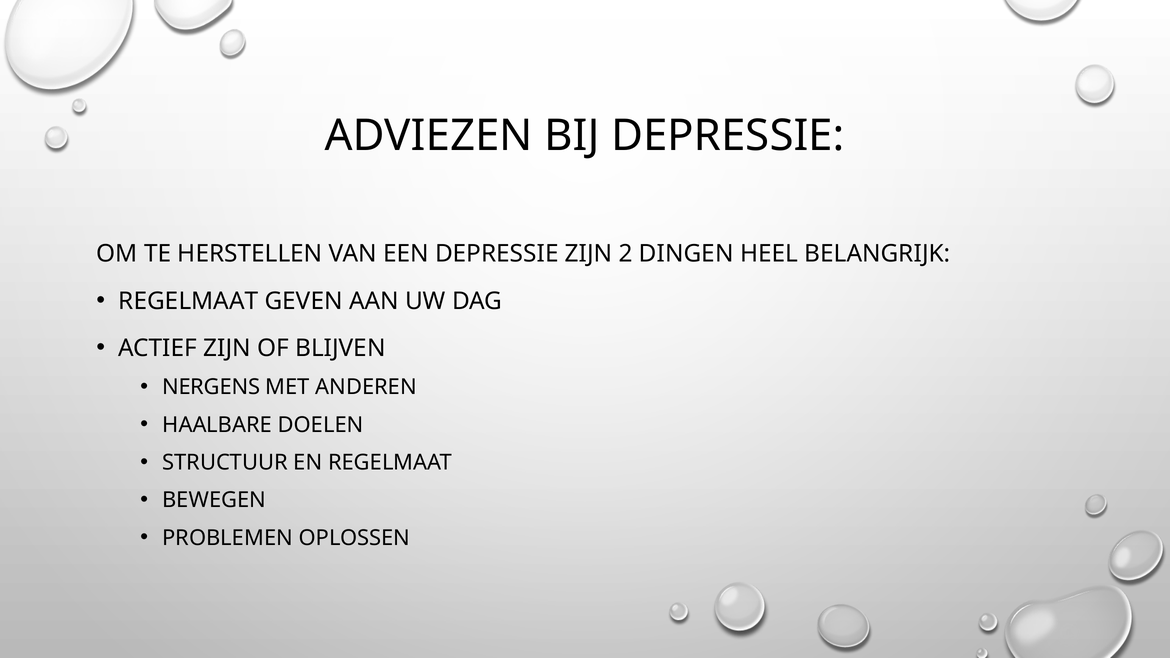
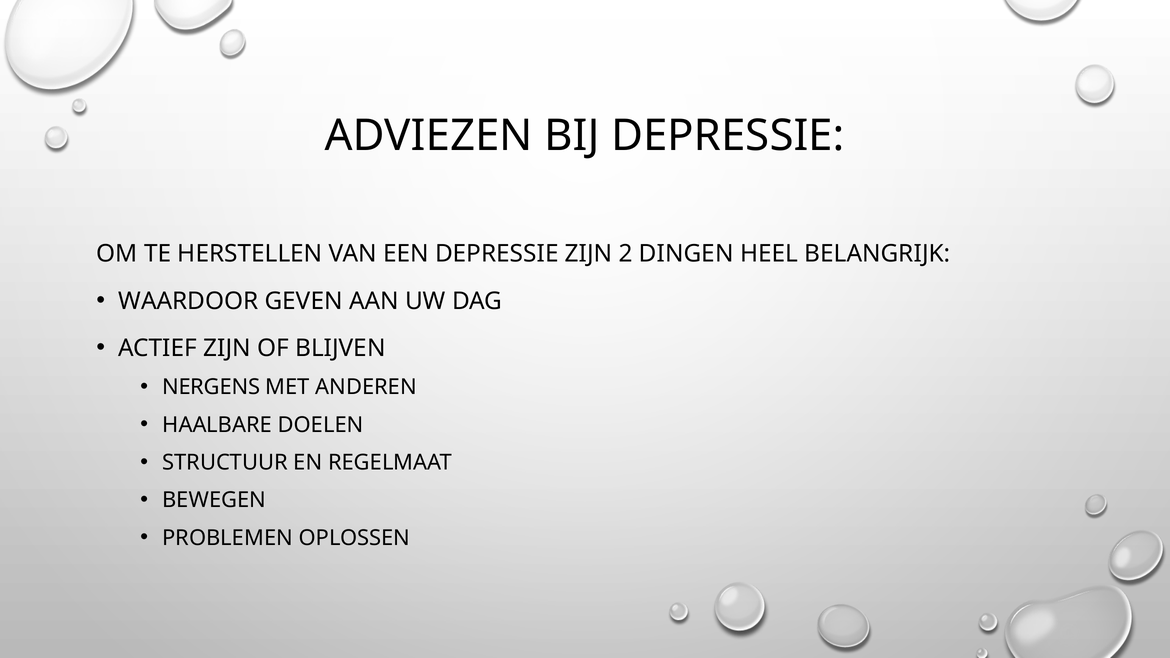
REGELMAAT: REGELMAAT -> WAARDOOR (188, 301)
